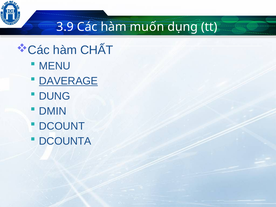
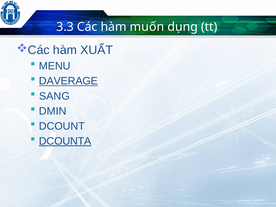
3.9: 3.9 -> 3.3 (65, 27)
CHẤT: CHẤT -> XUẤT (97, 50)
DUNG: DUNG -> SANG (54, 96)
DCOUNTA underline: none -> present (65, 141)
